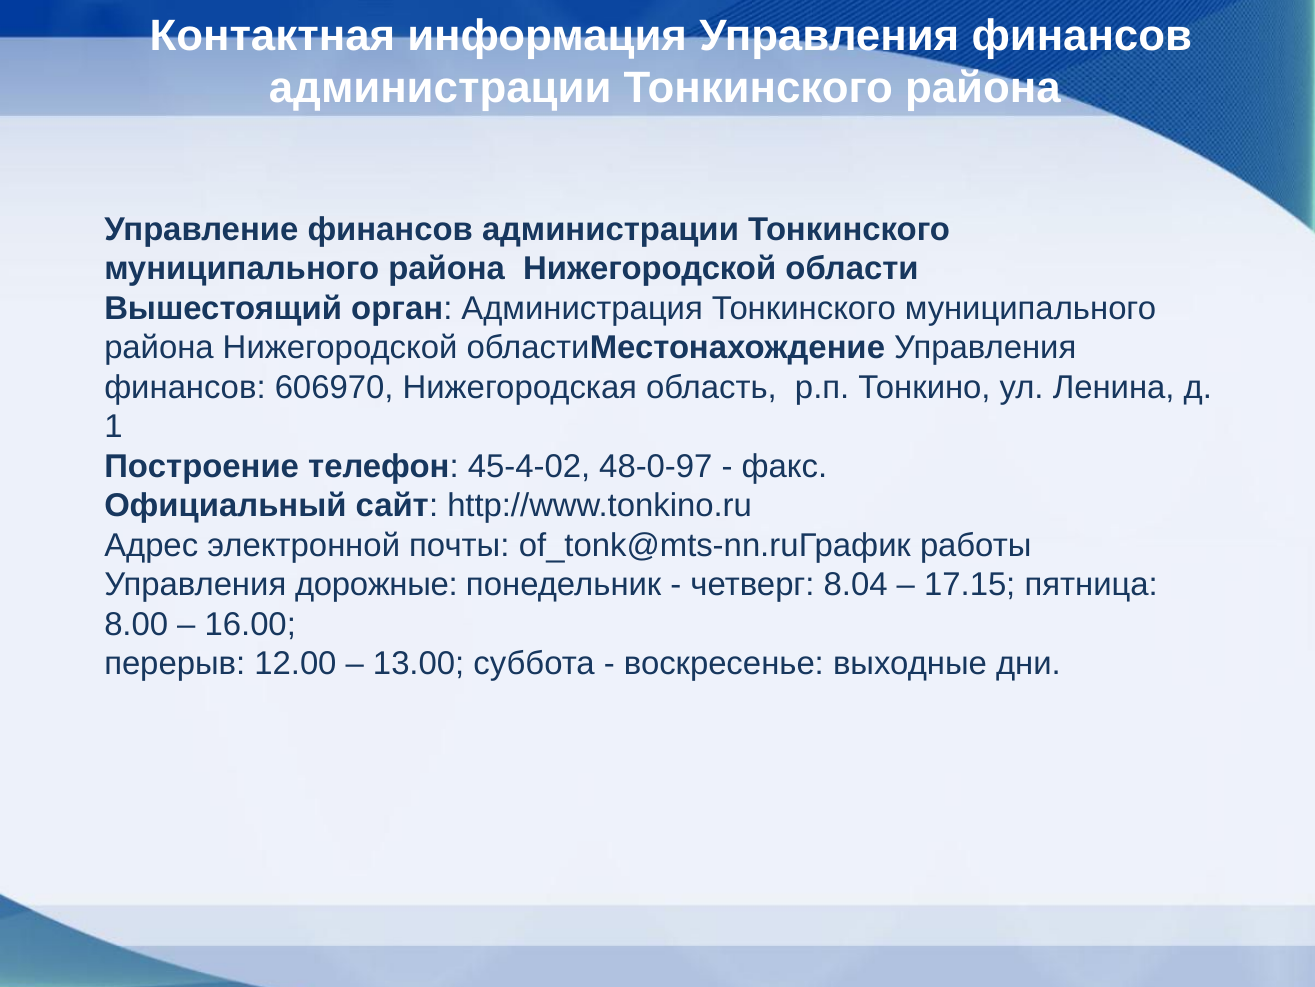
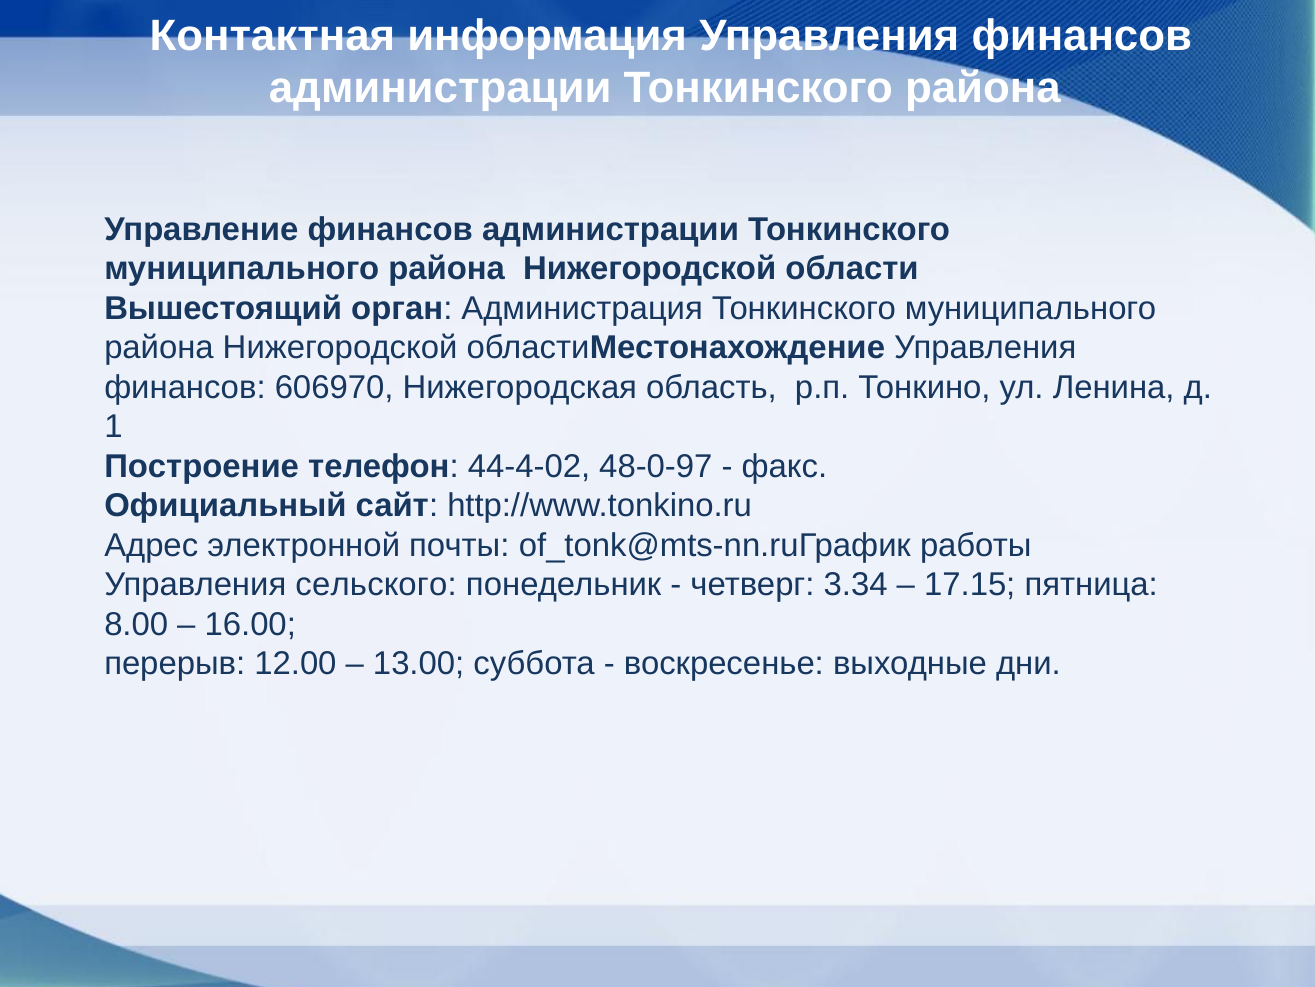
45-4-02: 45-4-02 -> 44-4-02 (529, 466)
дорожные: дорожные -> сельского (376, 585)
8.04: 8.04 -> 3.34 (856, 585)
